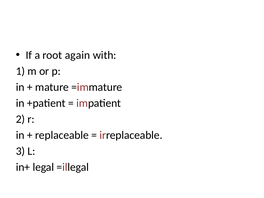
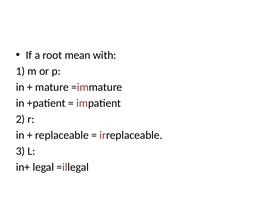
again: again -> mean (78, 55)
